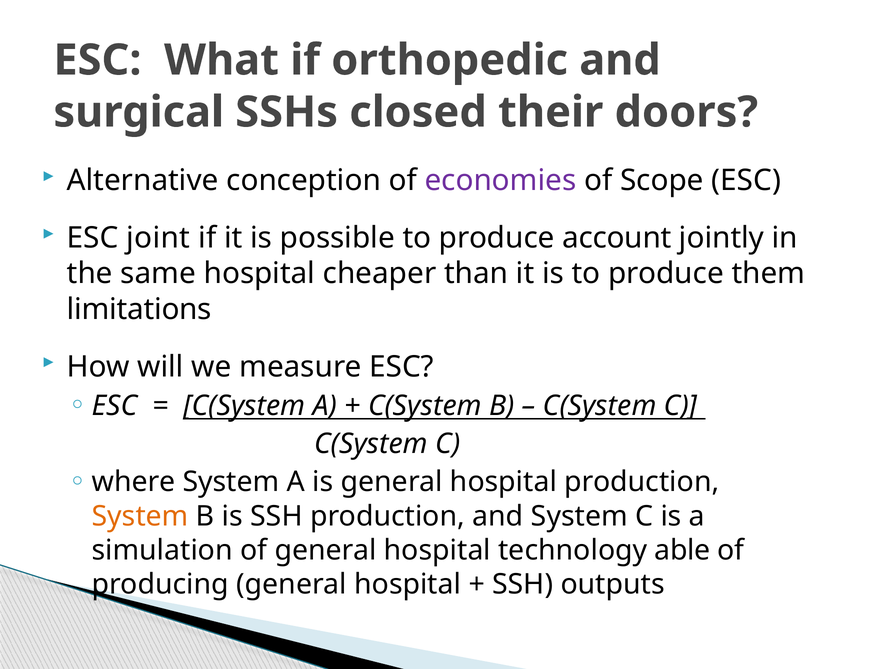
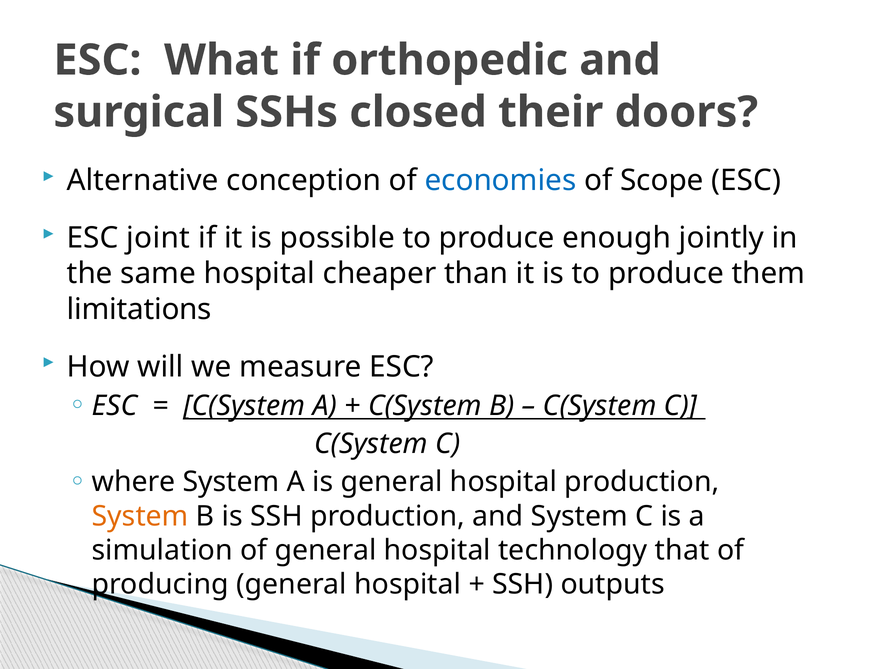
economies colour: purple -> blue (501, 180)
account: account -> enough (617, 238)
able: able -> that (682, 550)
